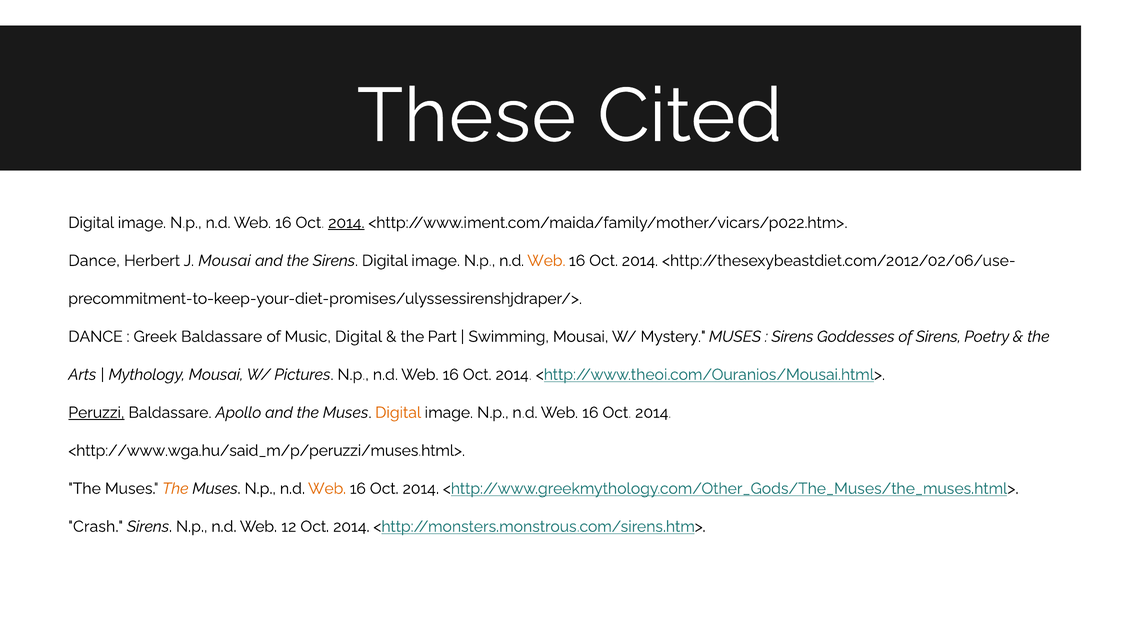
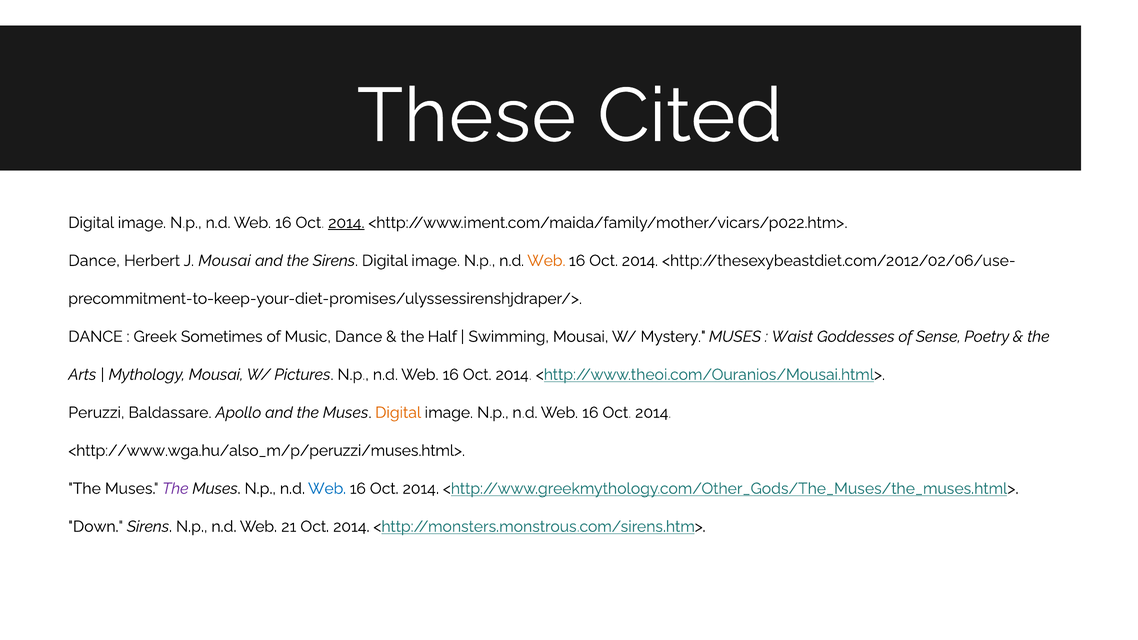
Greek Baldassare: Baldassare -> Sometimes (222, 337)
Music Digital: Digital -> Dance (359, 337)
Part: Part -> Half (442, 337)
Sirens: Sirens -> Waist (792, 337)
of Sirens: Sirens -> Sense (938, 337)
Peruzzi underline: present -> none (96, 413)
<http://www.wga.hu/said_m/p/peruzzi/muses.html>: <http://www.wga.hu/said_m/p/peruzzi/muses.html> -> <http://www.wga.hu/also_m/p/peruzzi/muses.html> (267, 451)
The colour: orange -> purple (175, 489)
Web colour: orange -> blue (327, 489)
Crash: Crash -> Down (96, 527)
12: 12 -> 21 (289, 527)
